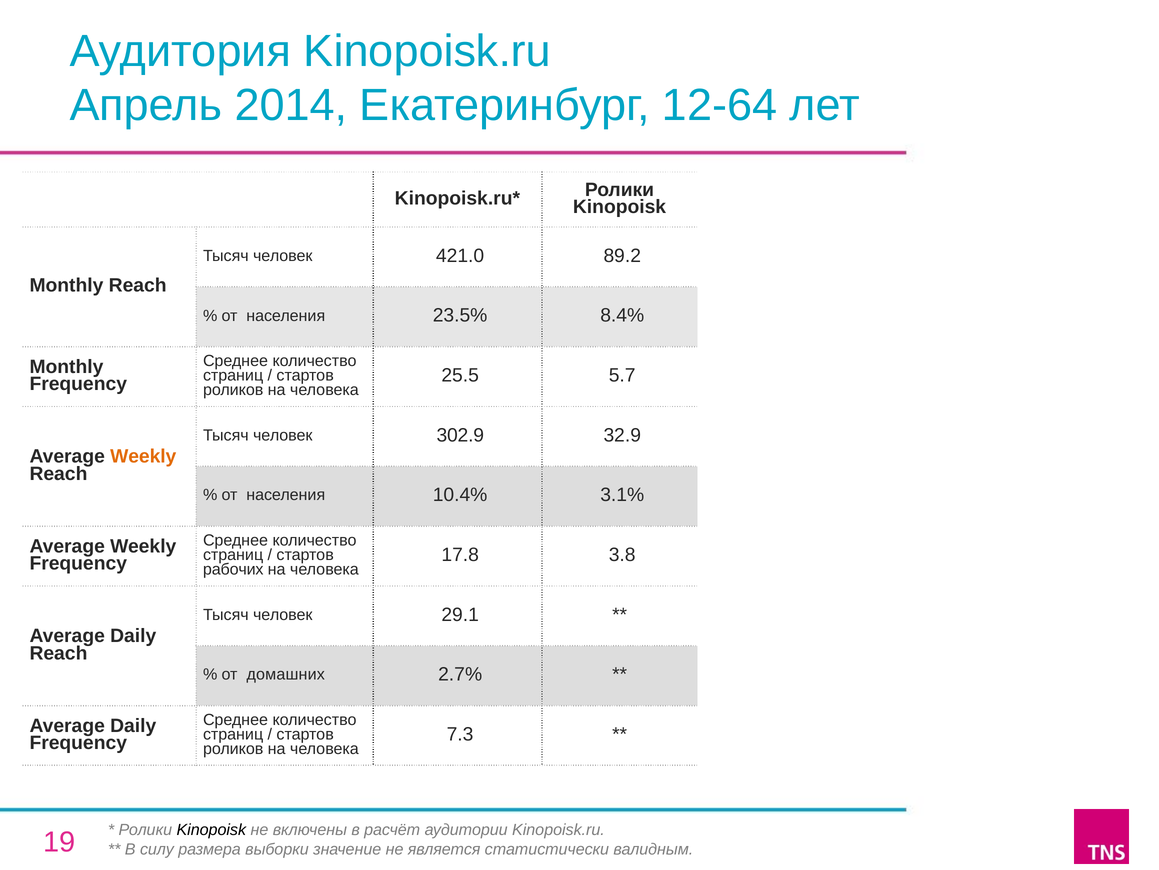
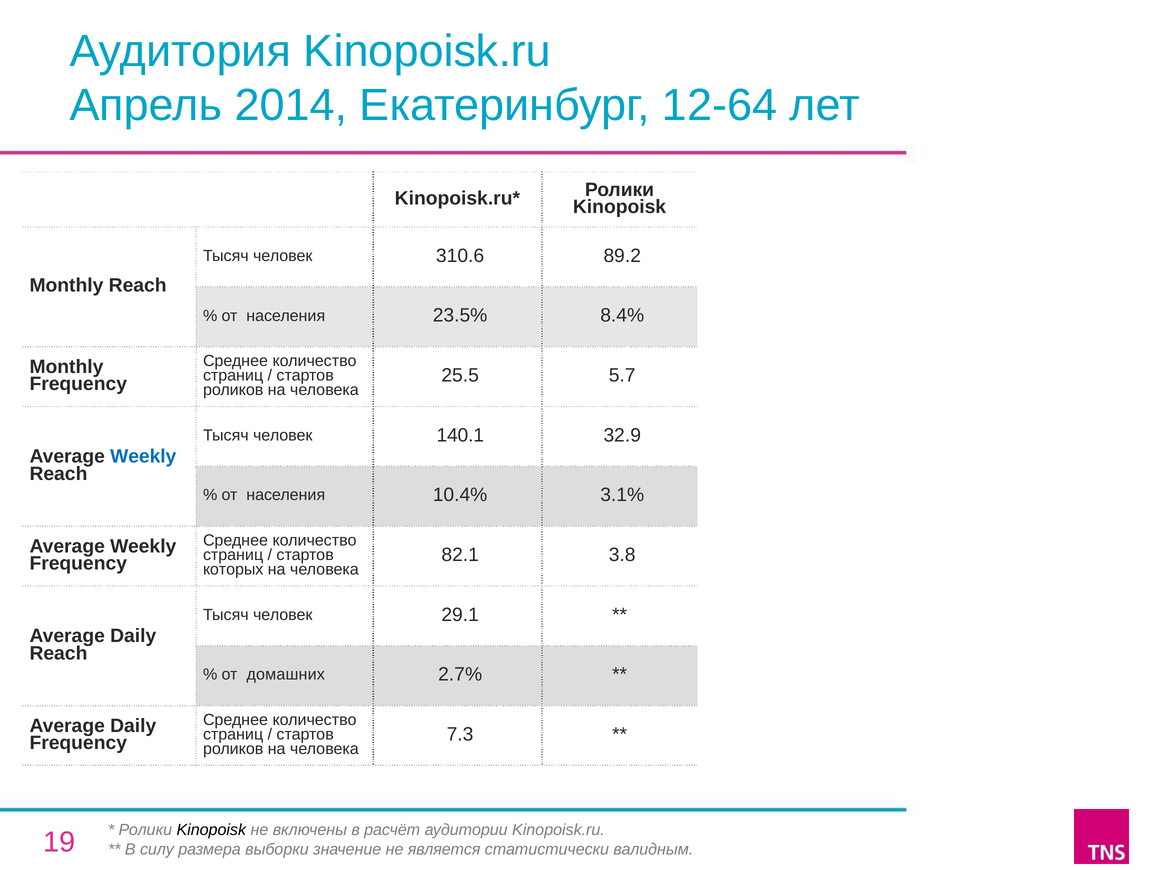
421.0: 421.0 -> 310.6 (460, 255)
302.9: 302.9 -> 140.1 (460, 435)
Weekly colour: orange -> blue (143, 456)
17.8: 17.8 -> 82.1 (460, 554)
рабочих: рабочих -> которых (233, 569)
